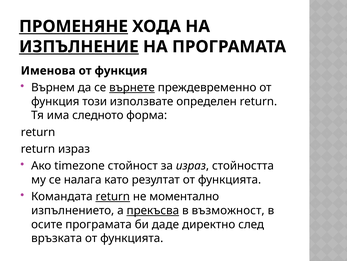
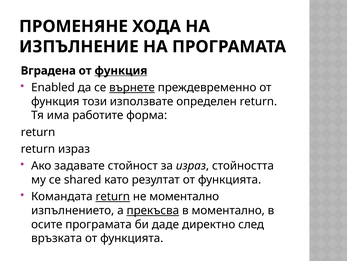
ПРОМЕНЯНЕ underline: present -> none (73, 26)
ИЗПЪЛНЕНИЕ underline: present -> none (79, 47)
Именова: Именова -> Вградена (48, 71)
функция underline: none -> present (121, 71)
Върнем: Върнем -> Enabled (53, 87)
следното: следното -> работите (98, 115)
timezone: timezone -> задавате (80, 165)
налага: налага -> shared (83, 179)
в възможност: възможност -> моментално (228, 210)
